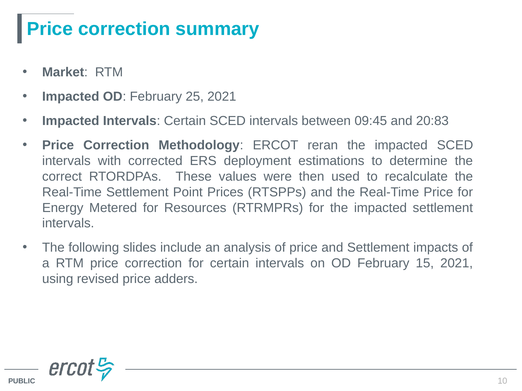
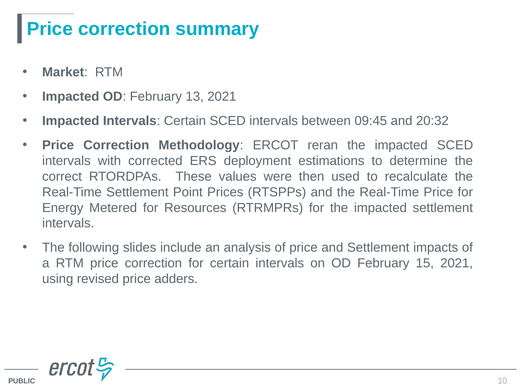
25: 25 -> 13 (195, 97)
20:83: 20:83 -> 20:32 (432, 121)
